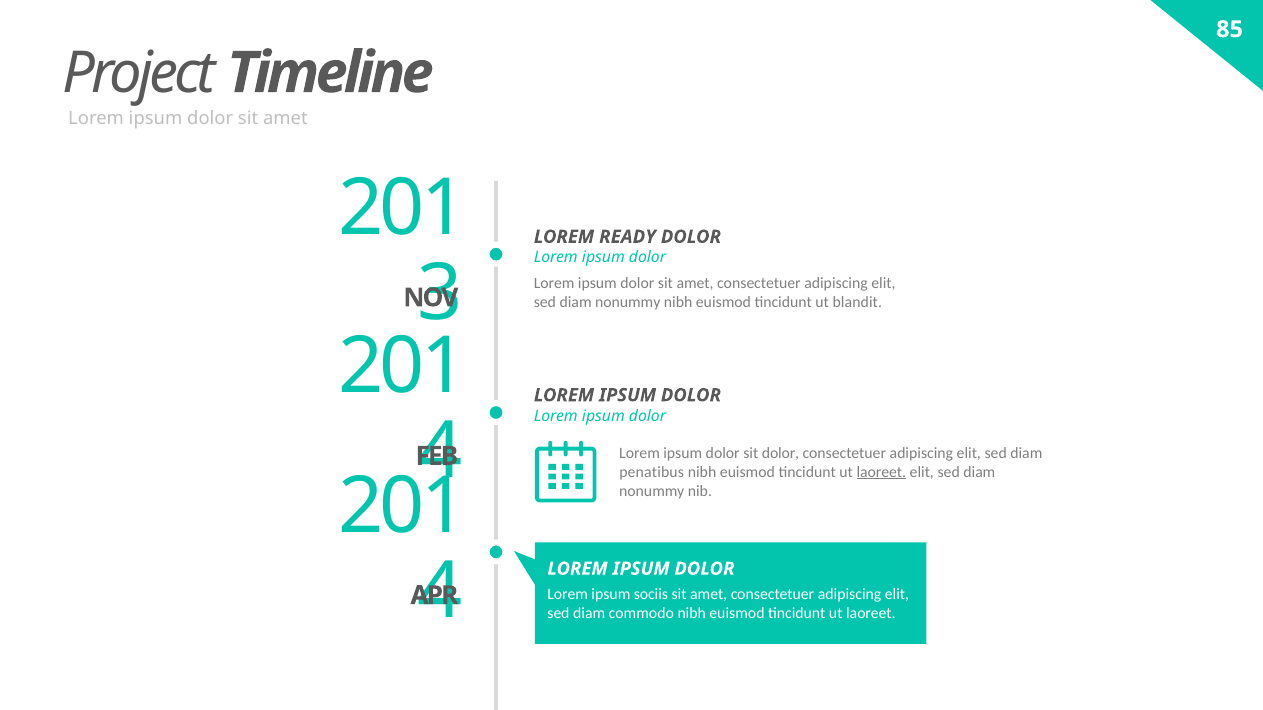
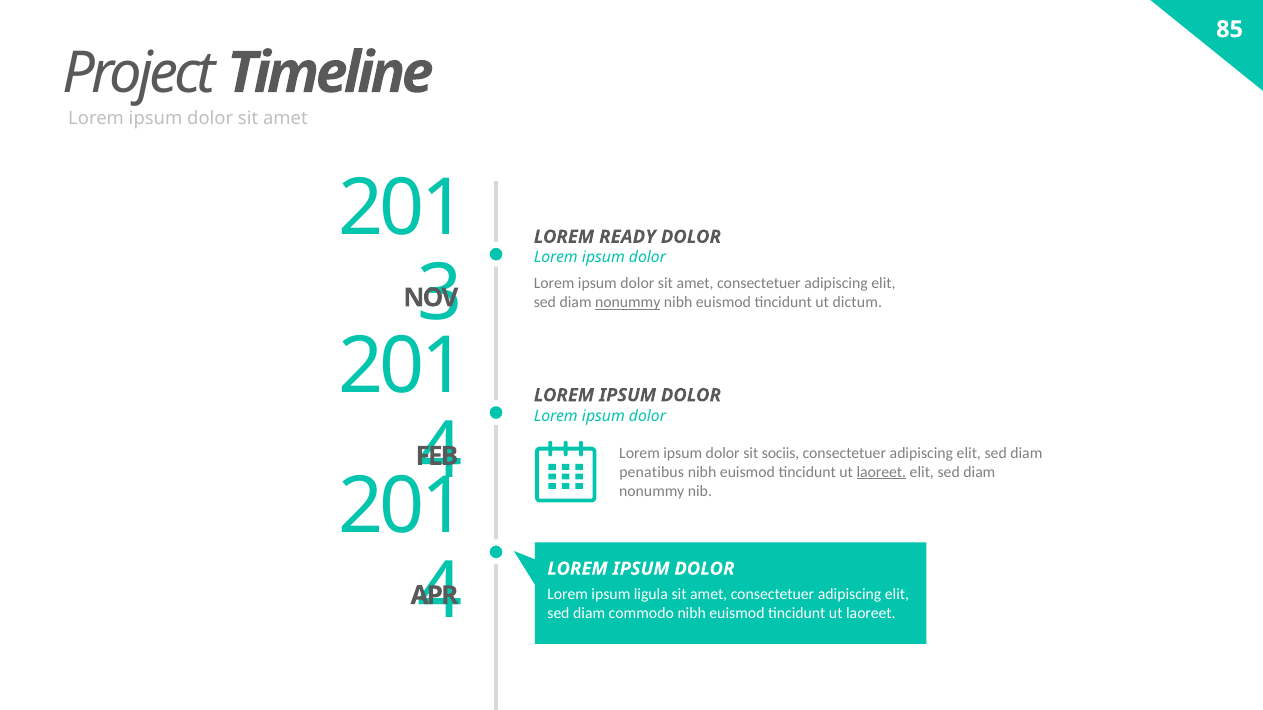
nonummy underline: none -> present (628, 303)
blandit: blandit -> dictum (857, 303)
sit dolor: dolor -> sociis (781, 454)
sociis: sociis -> ligula (651, 595)
